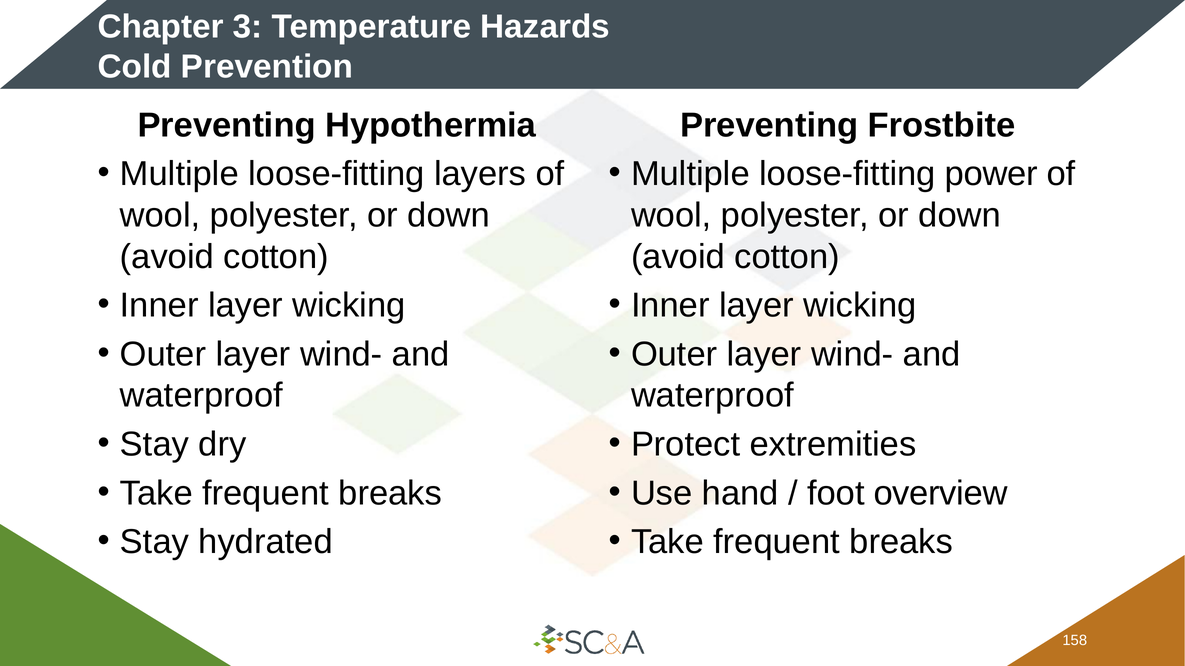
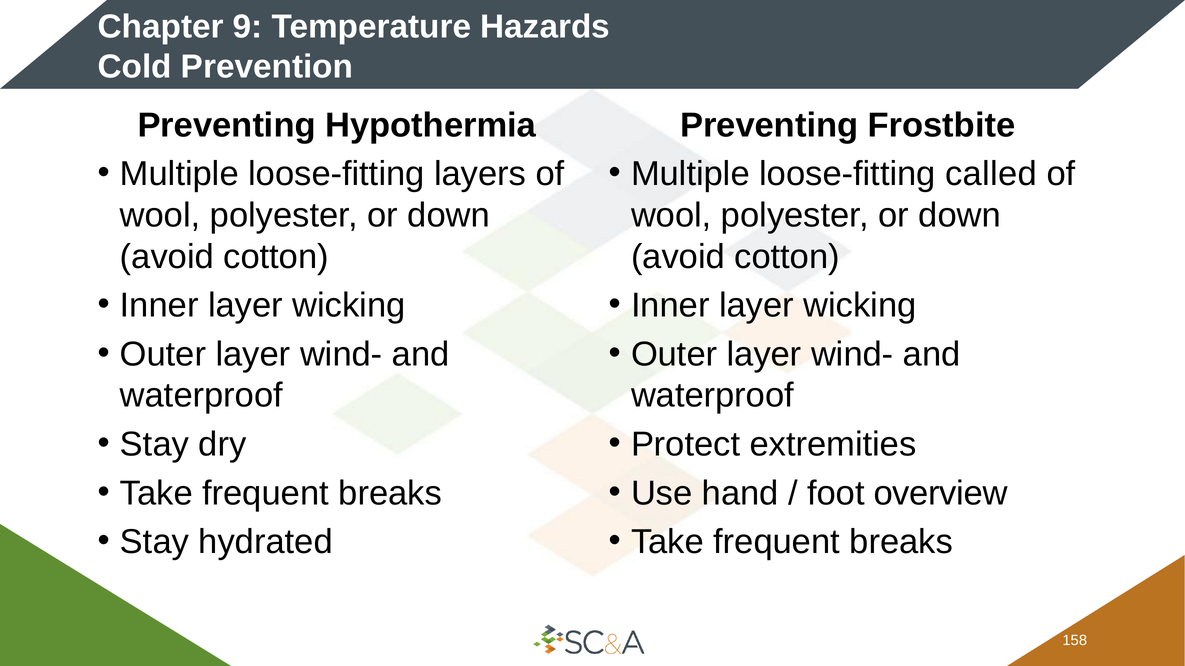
3: 3 -> 9 (248, 27)
power: power -> called (991, 174)
